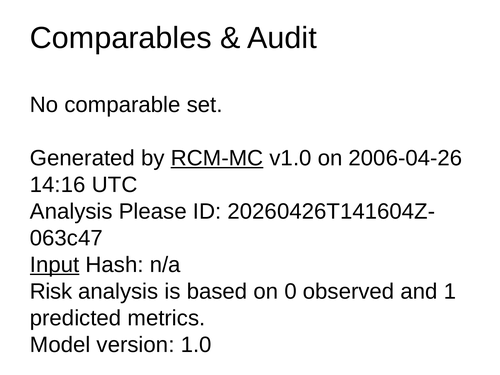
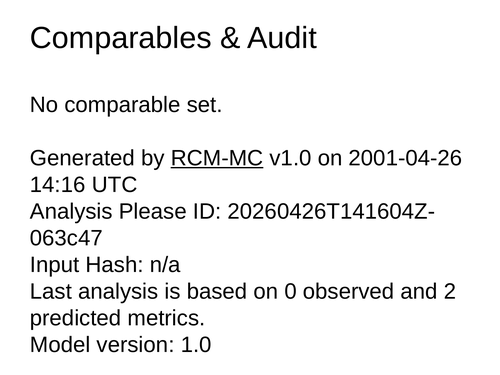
2006-04-26: 2006-04-26 -> 2001-04-26 (405, 158)
Input underline: present -> none (55, 265)
Risk: Risk -> Last (51, 292)
1: 1 -> 2 (450, 292)
